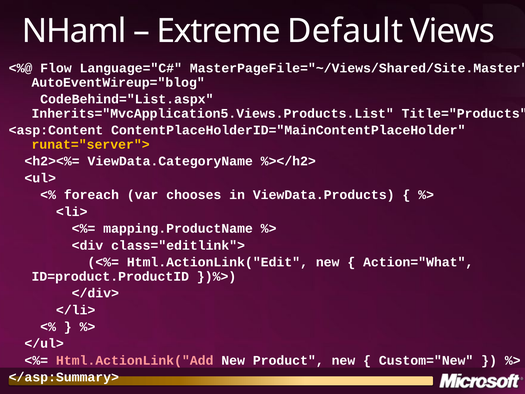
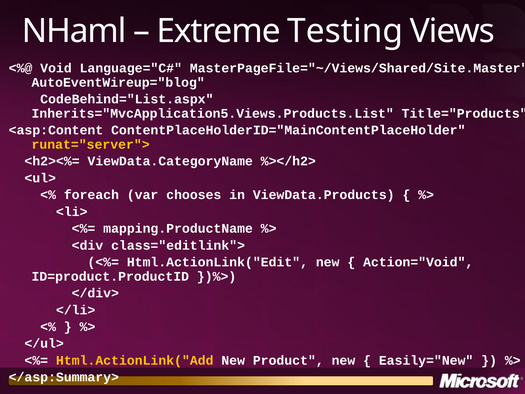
Default: Default -> Testing (345, 31)
Flow: Flow -> Void (56, 68)
Action="What: Action="What -> Action="Void (418, 262)
Html.ActionLink("Add colour: pink -> yellow (135, 360)
Custom="New: Custom="New -> Easily="New (426, 360)
